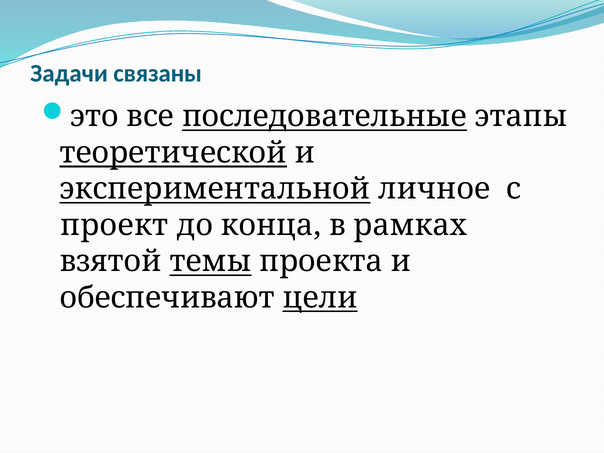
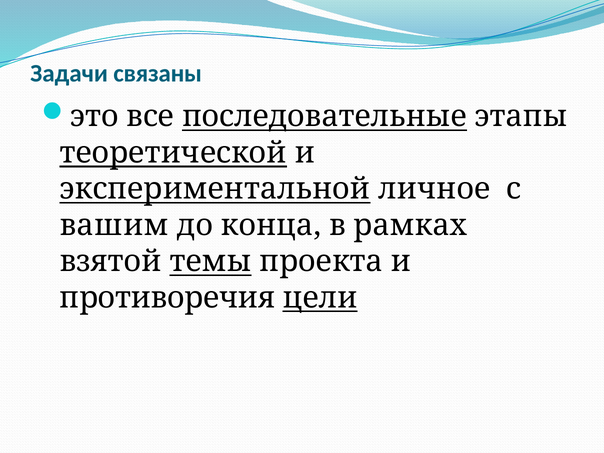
проект: проект -> вашим (114, 225)
обеспечивают: обеспечивают -> противоречия (167, 298)
